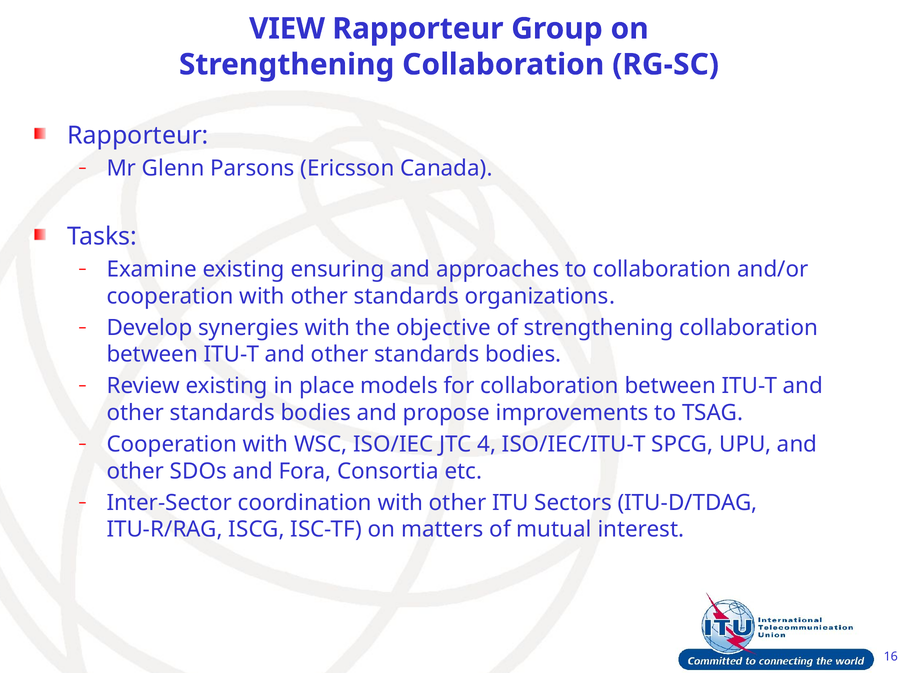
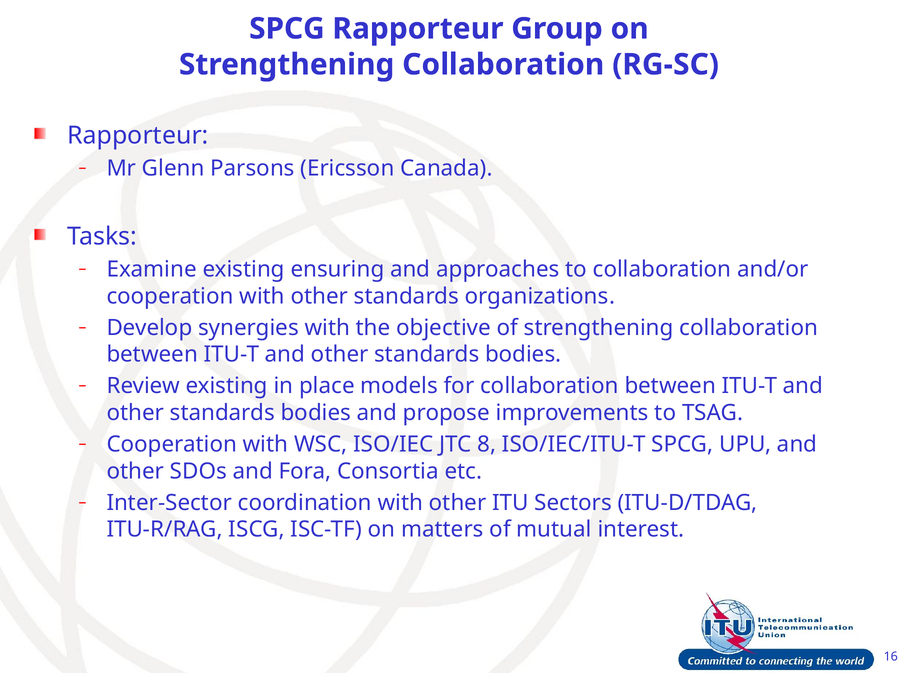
VIEW: VIEW -> SPCG (287, 29)
4: 4 -> 8 (487, 445)
